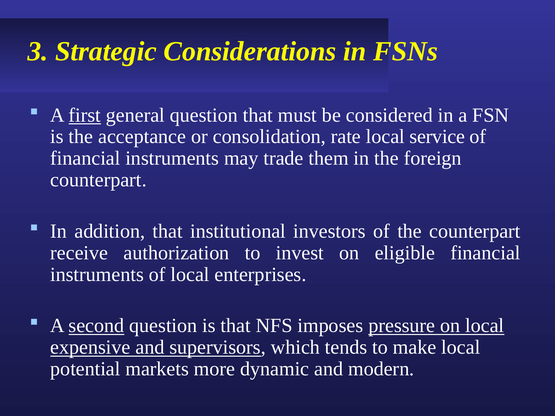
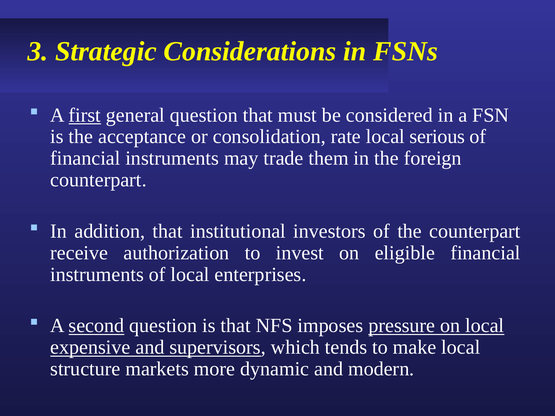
service: service -> serious (437, 137)
potential: potential -> structure (85, 369)
